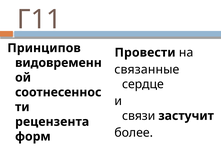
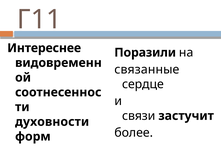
Принципов: Принципов -> Интереснее (44, 48)
Провести: Провести -> Поразили (145, 52)
рецензента: рецензента -> духовности (52, 122)
